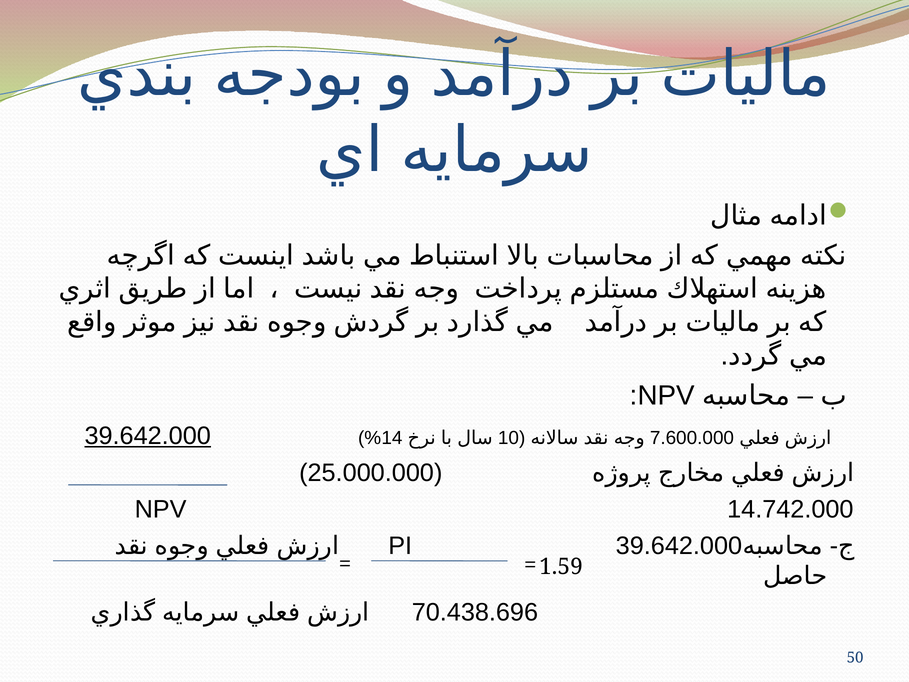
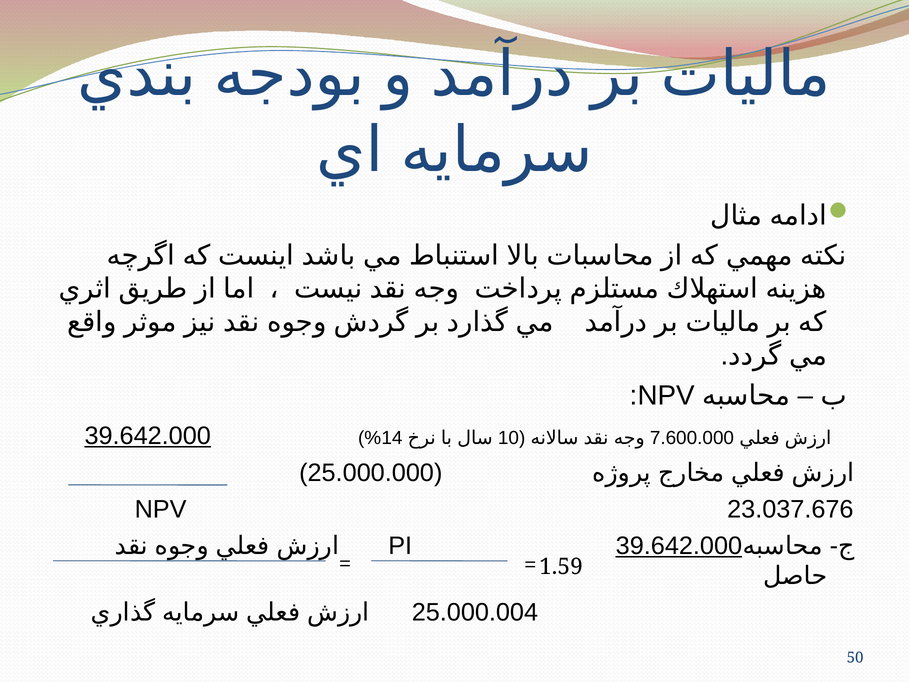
14.742.000: 14.742.000 -> 23.037.676 (790, 509)
39.642.000 underline: none -> present (679, 545)
70.438.696: 70.438.696 -> 25.000.004 (475, 612)
